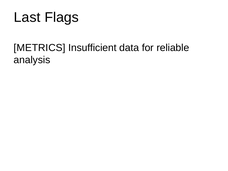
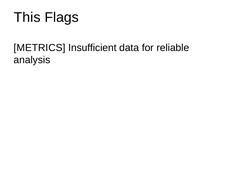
Last: Last -> This (27, 17)
